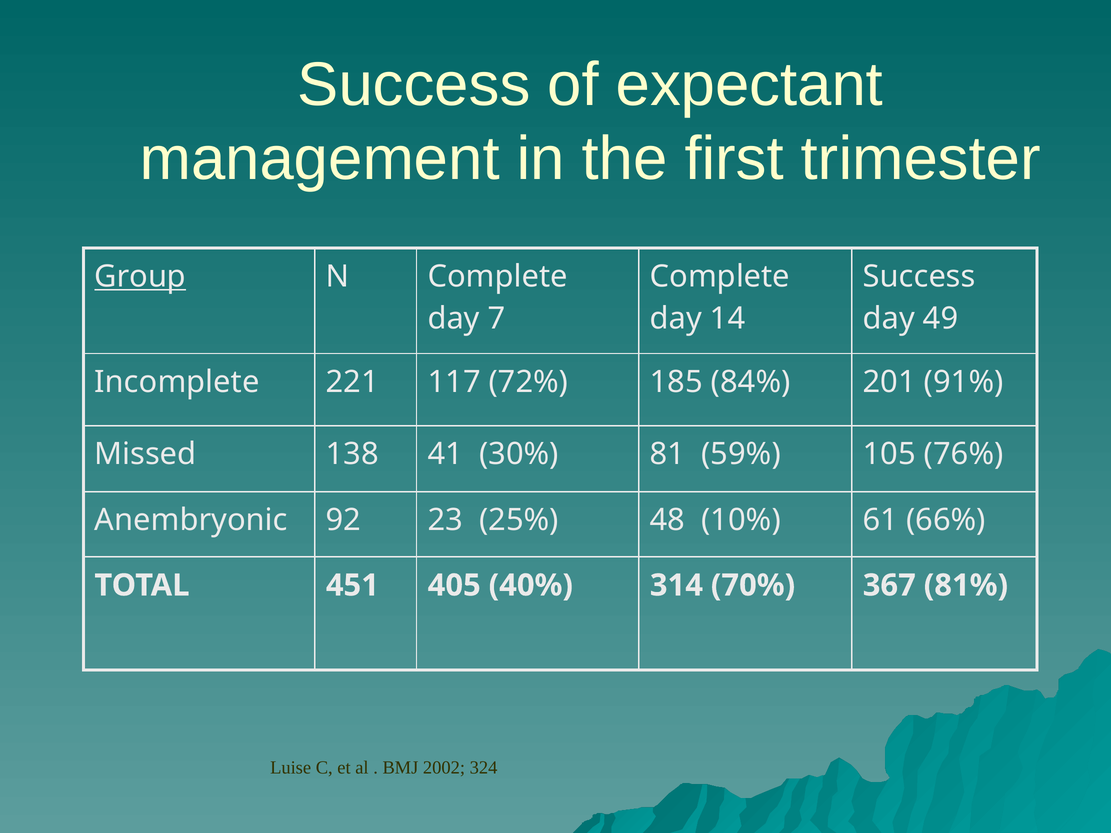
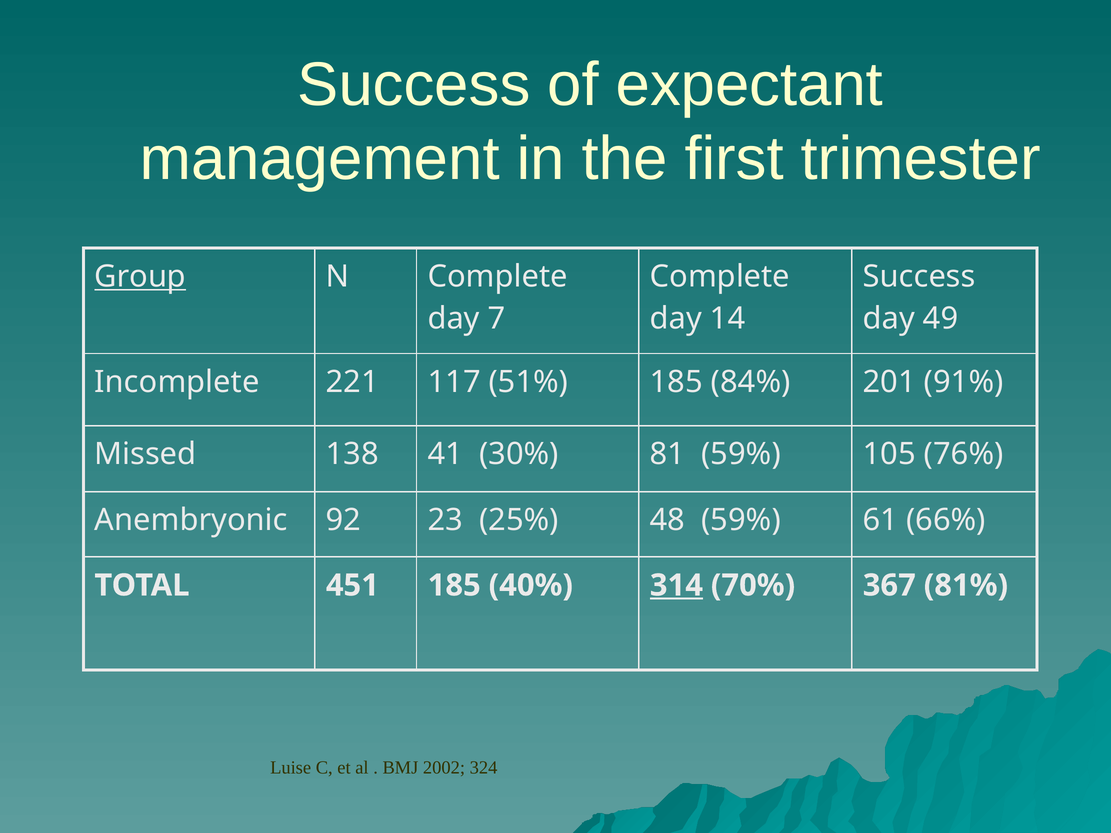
72%: 72% -> 51% (528, 382)
48 10%: 10% -> 59% (741, 520)
451 405: 405 -> 185 (454, 586)
314 underline: none -> present (676, 586)
